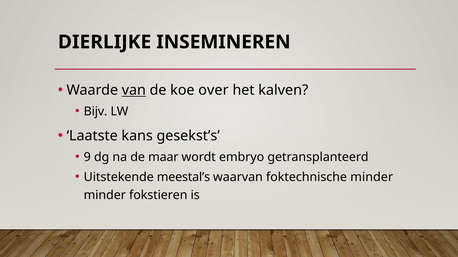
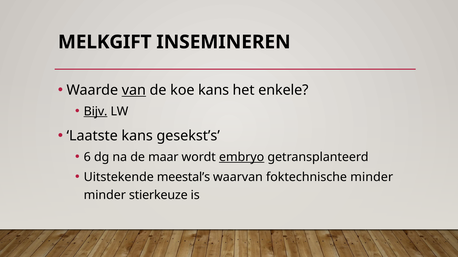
DIERLIJKE: DIERLIJKE -> MELKGIFT (105, 42)
koe over: over -> kans (214, 90)
kalven: kalven -> enkele (283, 90)
Bijv underline: none -> present (96, 112)
9: 9 -> 6 (87, 157)
embryo underline: none -> present (242, 157)
fokstieren: fokstieren -> stierkeuze (158, 195)
